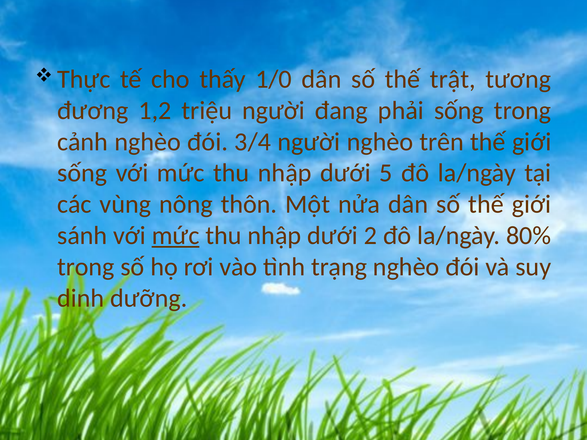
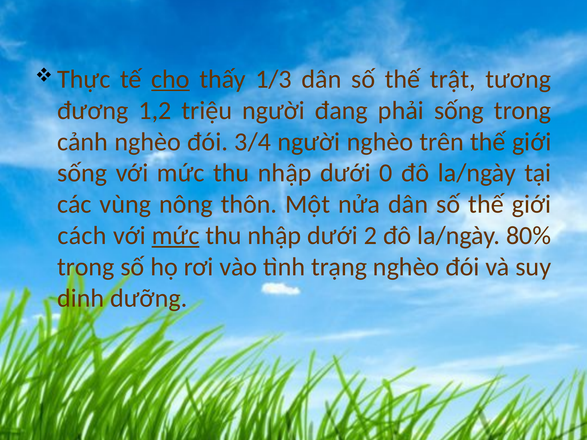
cho underline: none -> present (170, 79)
1/0: 1/0 -> 1/3 (274, 79)
5: 5 -> 0 (386, 173)
sánh: sánh -> cách (82, 236)
